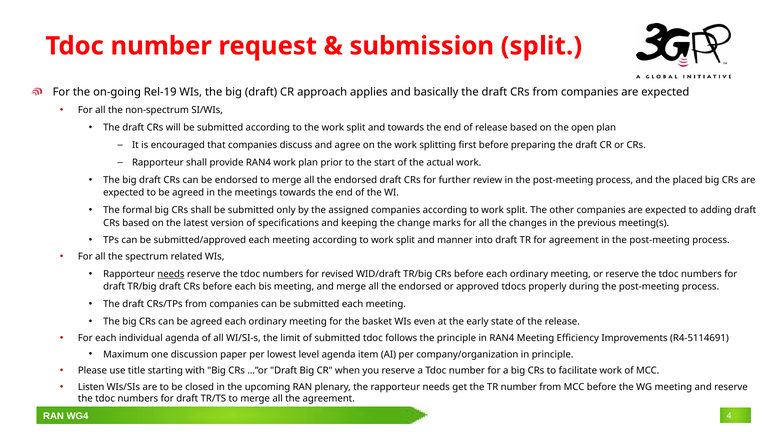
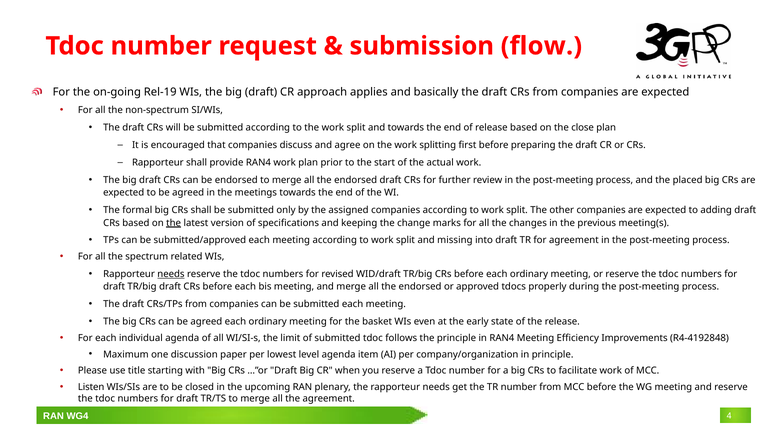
submission split: split -> flow (541, 46)
open: open -> close (583, 128)
the underline: none -> present (174, 223)
manner: manner -> missing (455, 241)
R4-5114691: R4-5114691 -> R4-4192848 (699, 338)
